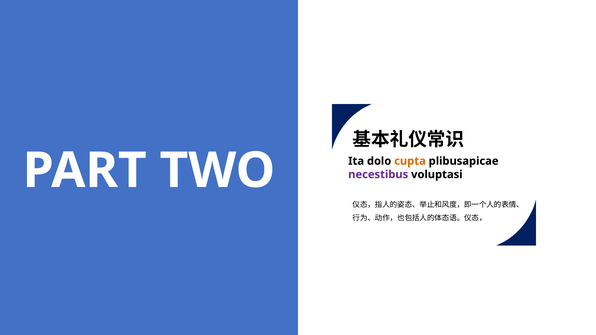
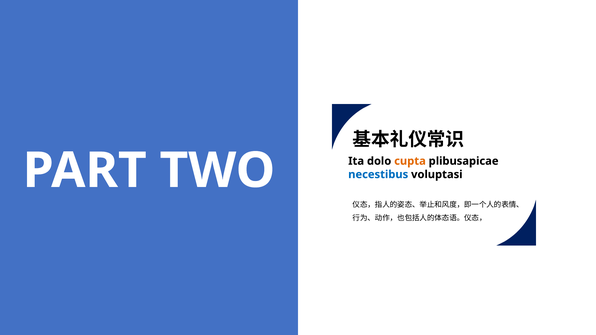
necestibus colour: purple -> blue (378, 175)
